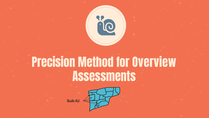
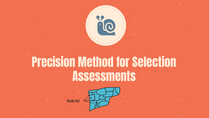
Overview: Overview -> Selection (154, 63)
